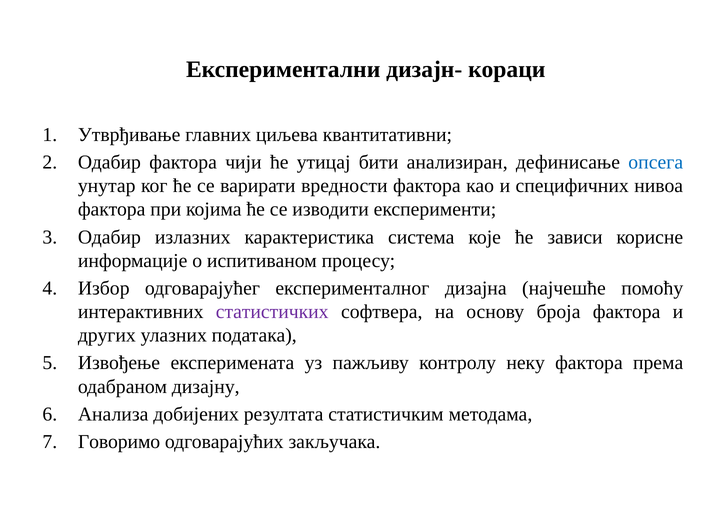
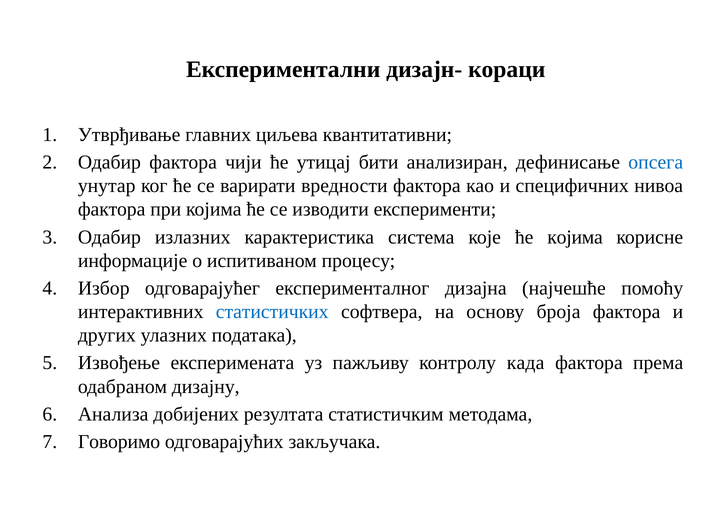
ће зависи: зависи -> којима (575, 237)
статистичких colour: purple -> blue (272, 312)
неку: неку -> када (526, 363)
